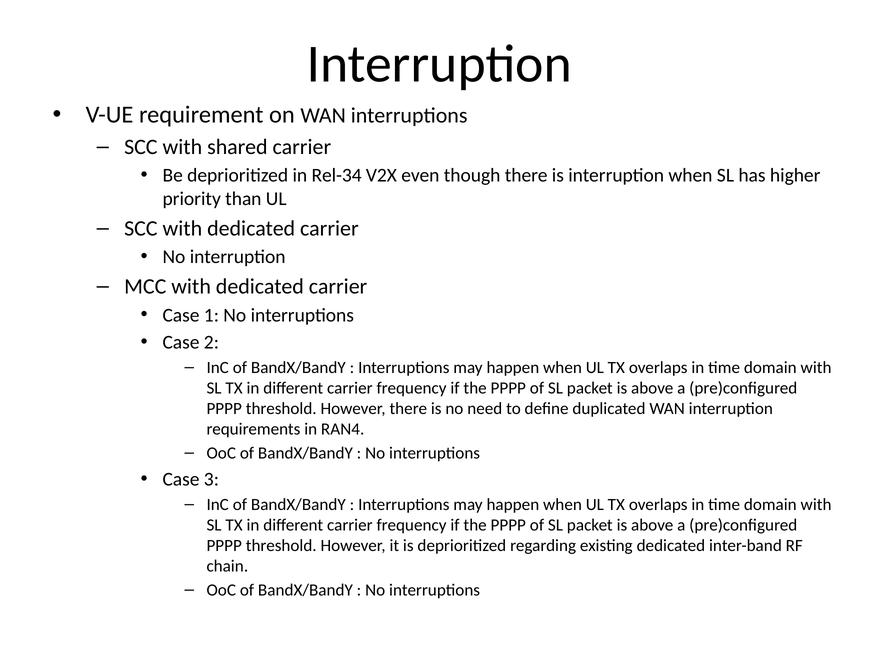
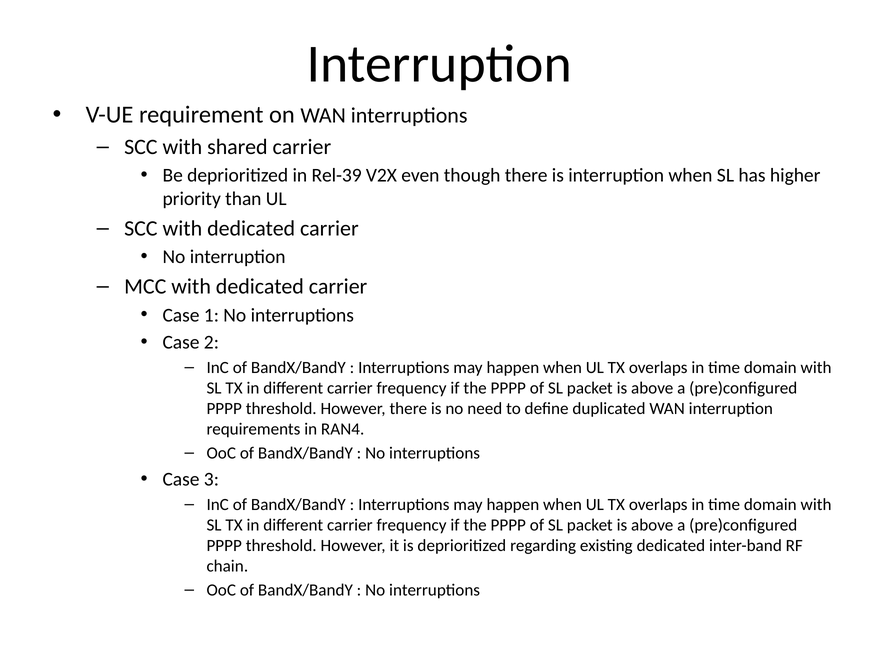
Rel-34: Rel-34 -> Rel-39 (337, 176)
